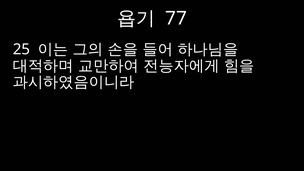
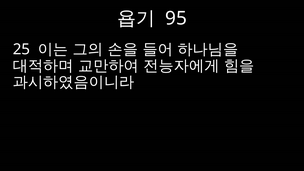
77: 77 -> 95 (176, 18)
